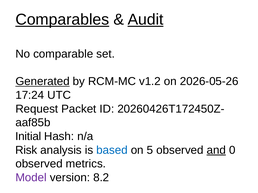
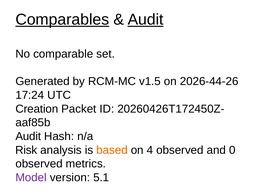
Generated underline: present -> none (43, 82)
v1.2: v1.2 -> v1.5 (150, 82)
2026-05-26: 2026-05-26 -> 2026-44-26 (209, 82)
Request: Request -> Creation (37, 109)
Initial: Initial -> Audit (28, 137)
based colour: blue -> orange (112, 150)
5: 5 -> 4 (150, 150)
and underline: present -> none (216, 150)
8.2: 8.2 -> 5.1 (101, 178)
